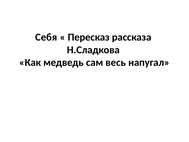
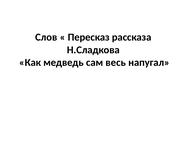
Себя: Себя -> Слов (46, 37)
